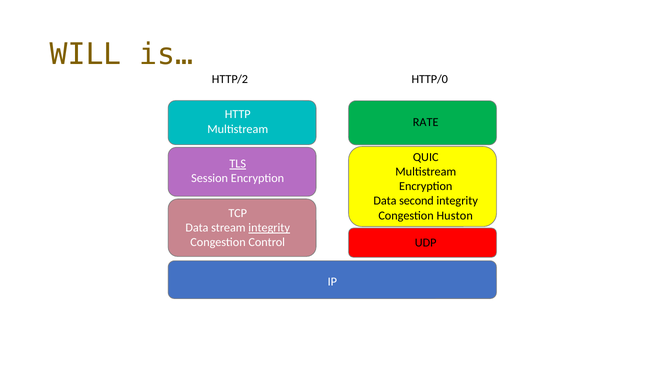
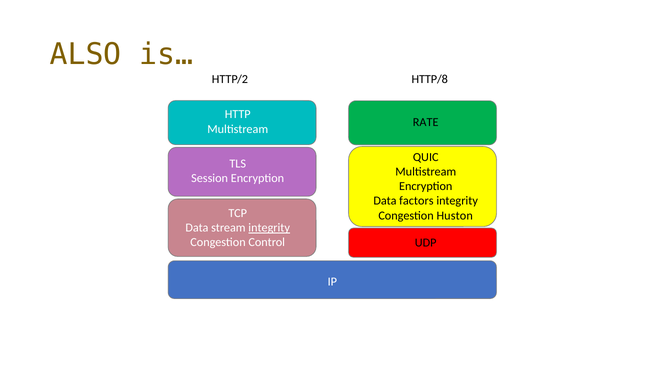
WILL: WILL -> ALSO (86, 55)
HTTP/0: HTTP/0 -> HTTP/8 (430, 79)
TLS underline: present -> none (238, 164)
second: second -> factors (416, 201)
